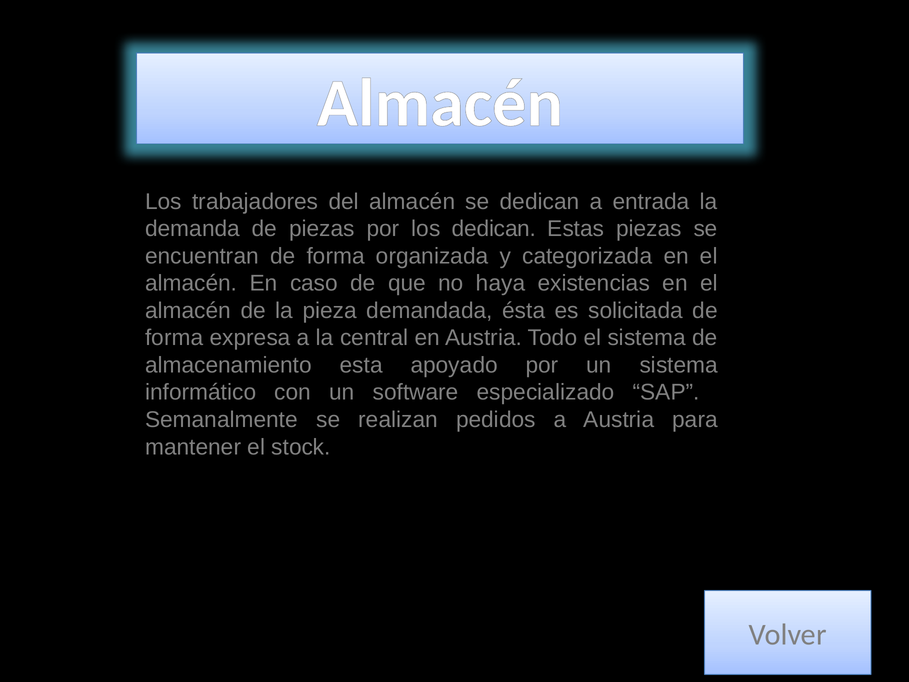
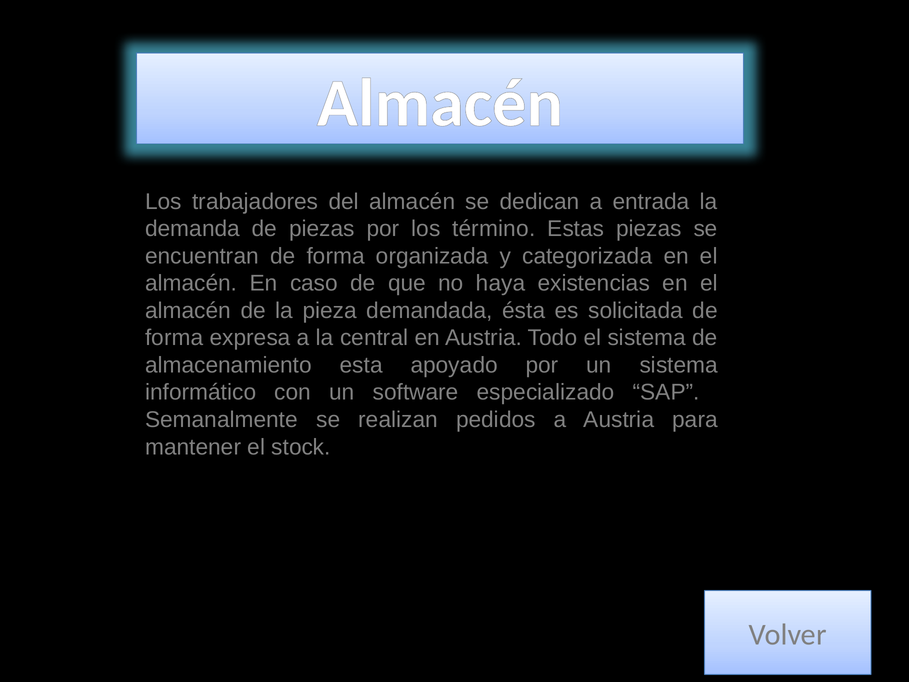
los dedican: dedican -> término (494, 229)
